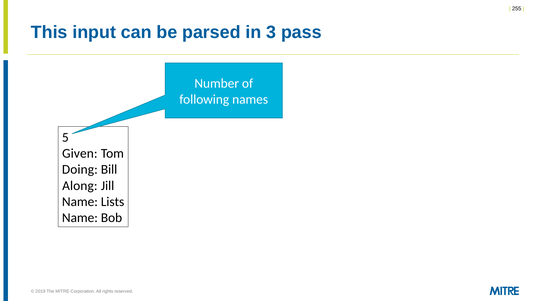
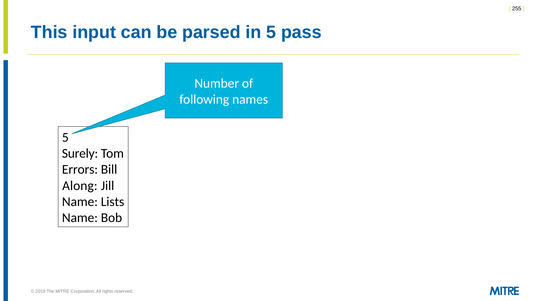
in 3: 3 -> 5 (271, 32)
Given: Given -> Surely (80, 153)
Doing: Doing -> Errors (80, 169)
